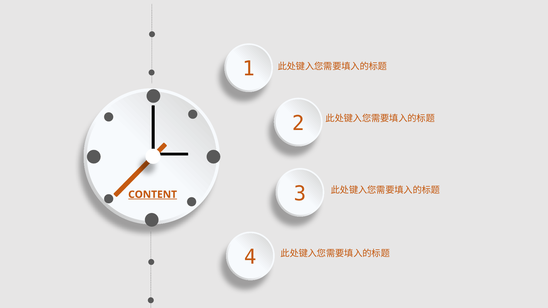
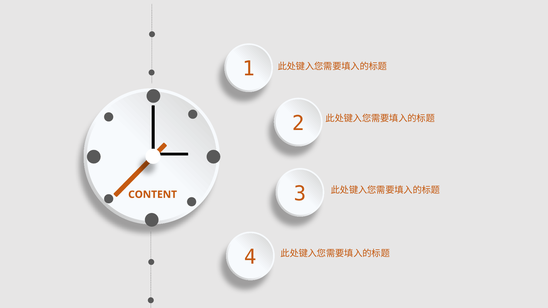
CONTENT underline: present -> none (153, 195)
